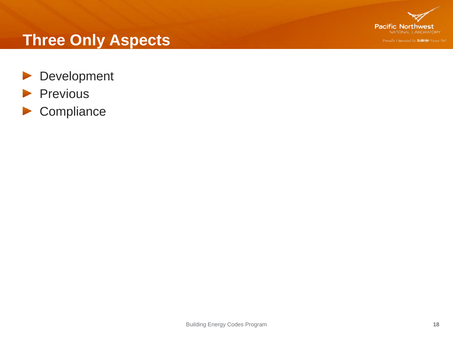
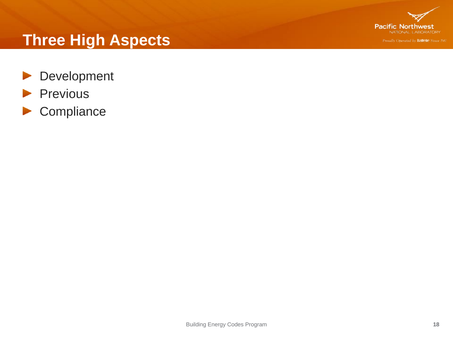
Only: Only -> High (88, 40)
